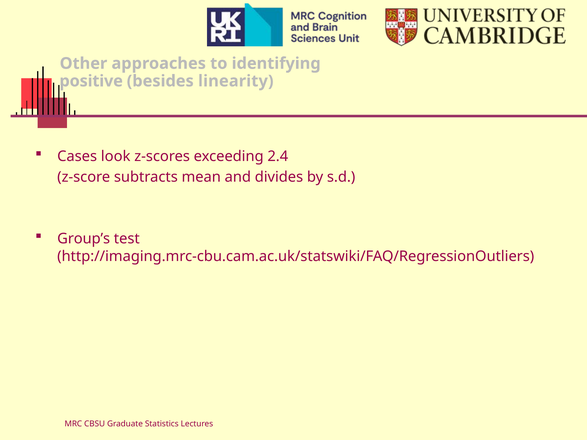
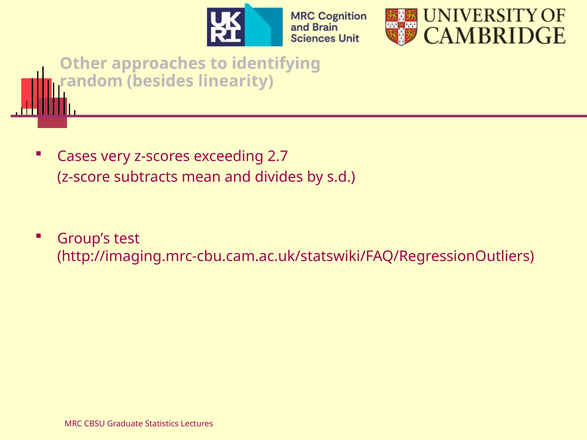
positive: positive -> random (91, 81)
look: look -> very (116, 157)
2.4: 2.4 -> 2.7 (278, 157)
